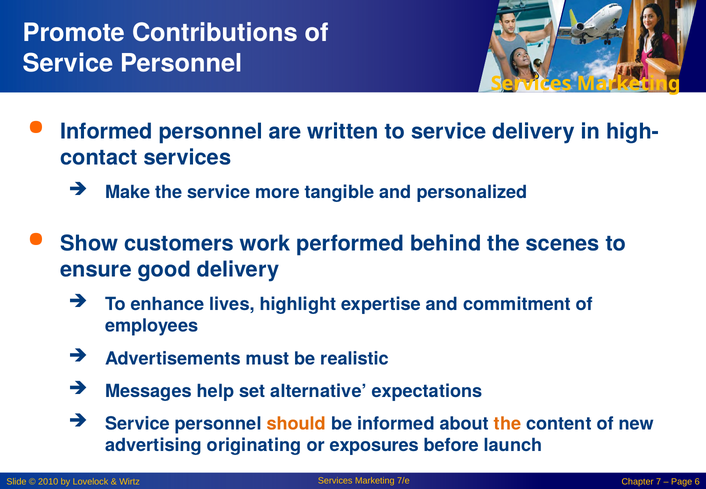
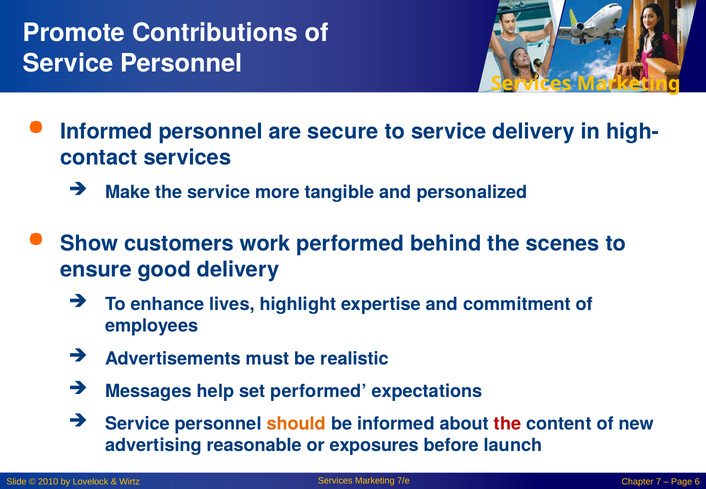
written: written -> secure (343, 132)
set alternative: alternative -> performed (319, 391)
the colour: orange -> red (508, 424)
originating: originating -> reasonable (254, 445)
